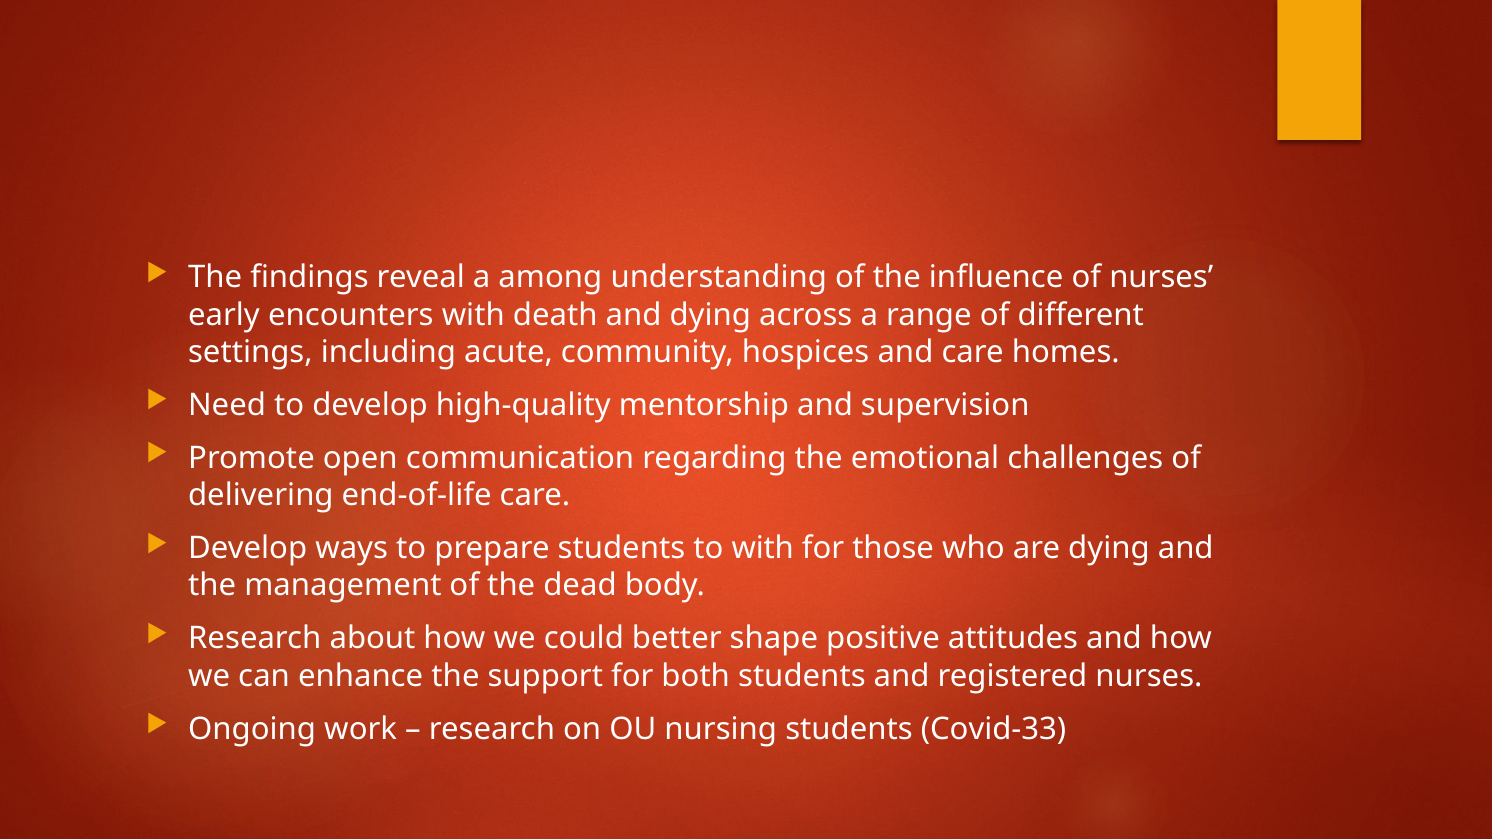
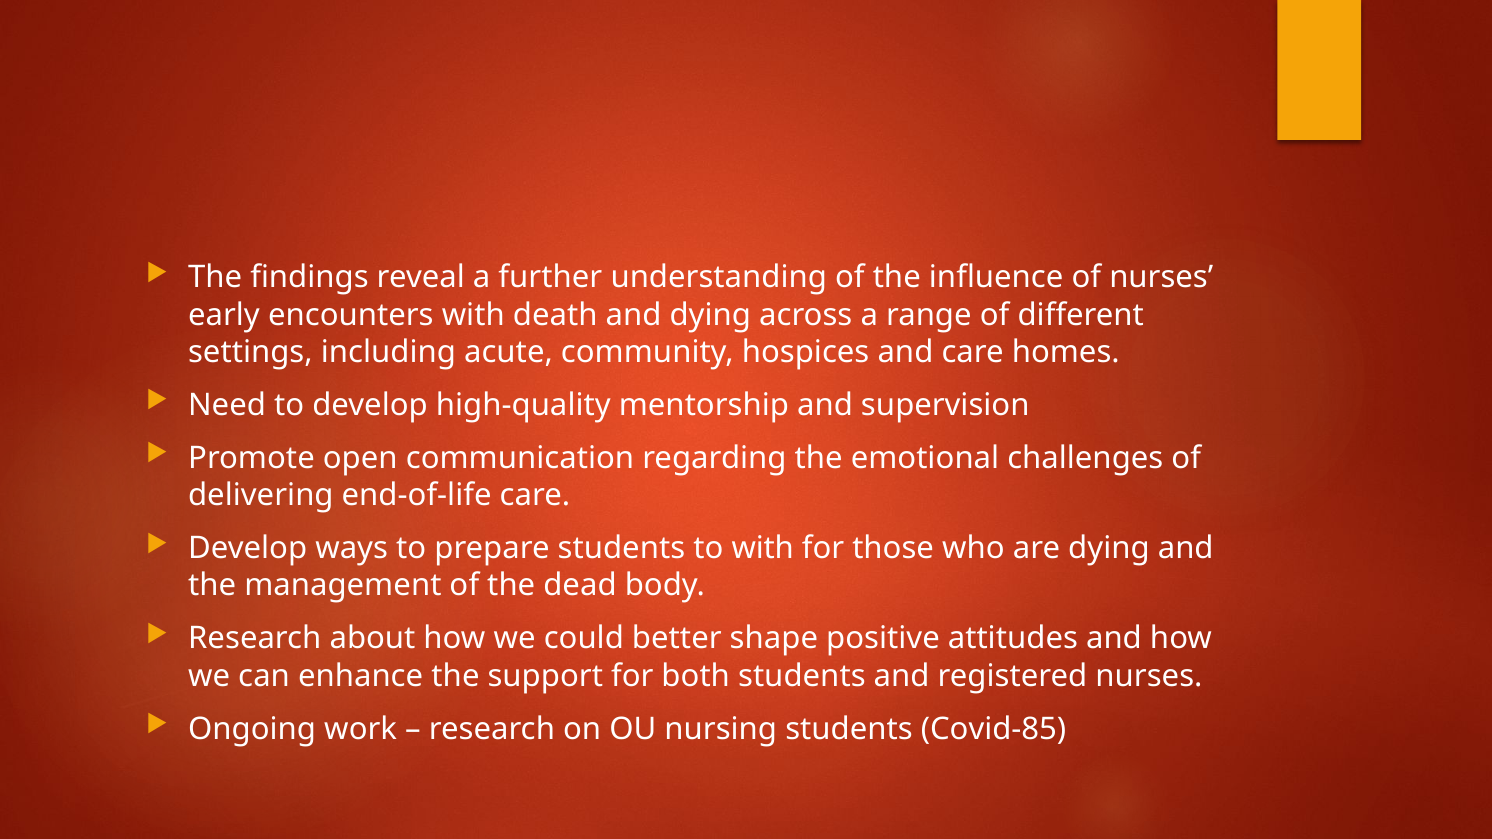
among: among -> further (550, 278)
Covid-33: Covid-33 -> Covid-85 (993, 729)
